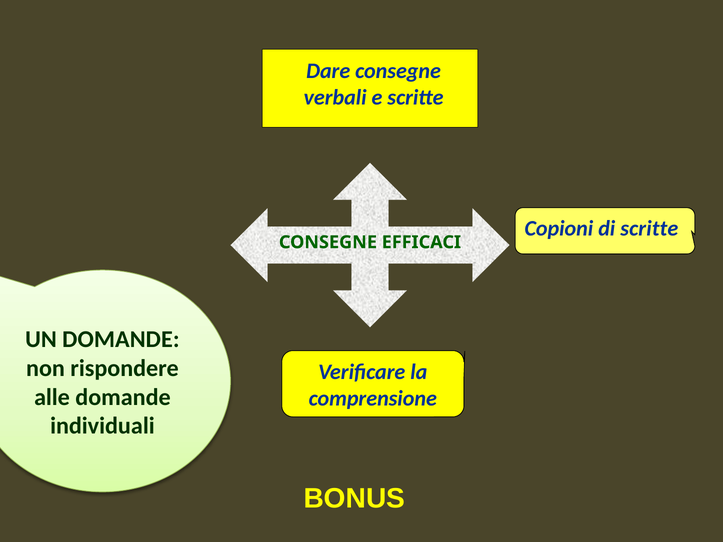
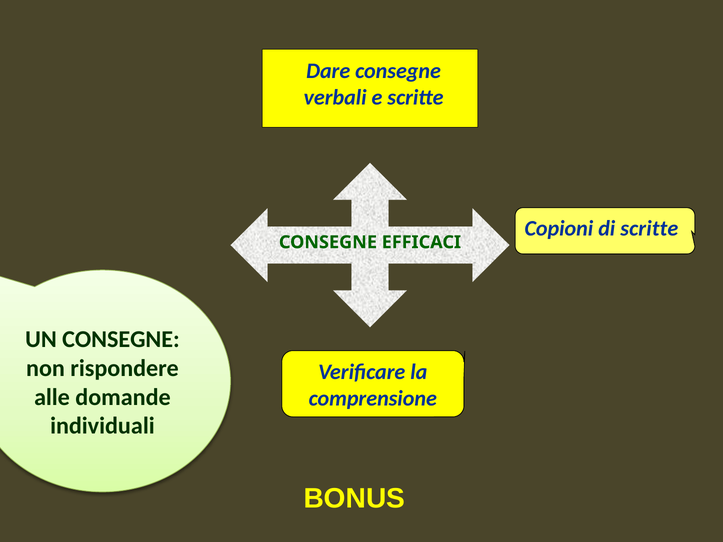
UN DOMANDE: DOMANDE -> CONSEGNE (121, 339)
